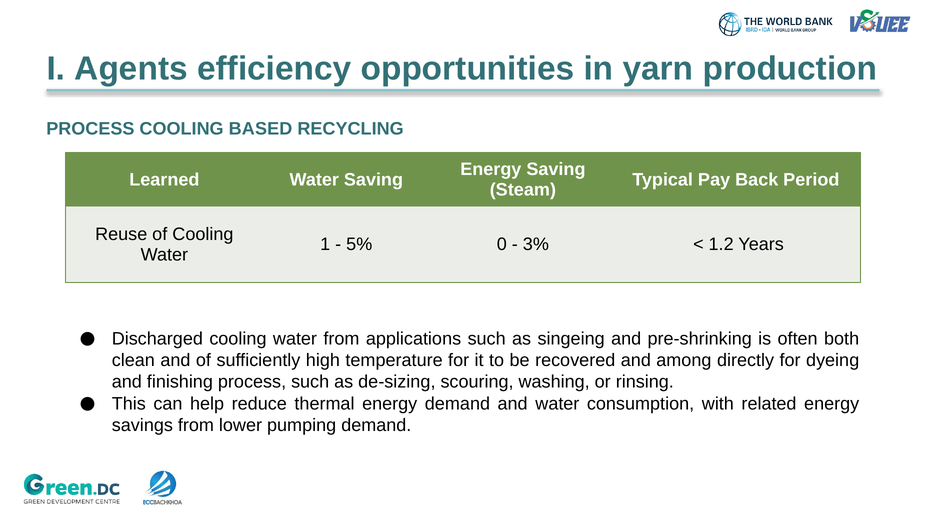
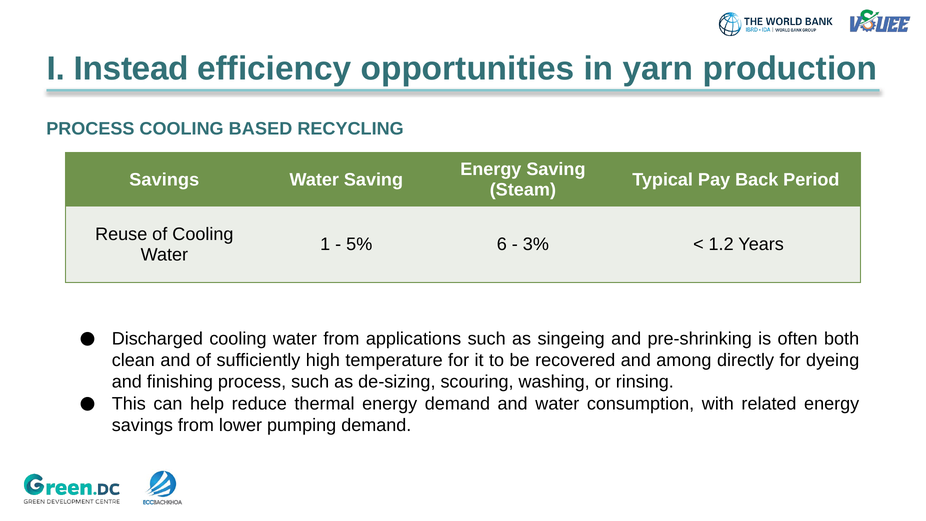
Agents: Agents -> Instead (131, 69)
Learned: Learned -> Savings (164, 180)
0: 0 -> 6 (502, 244)
